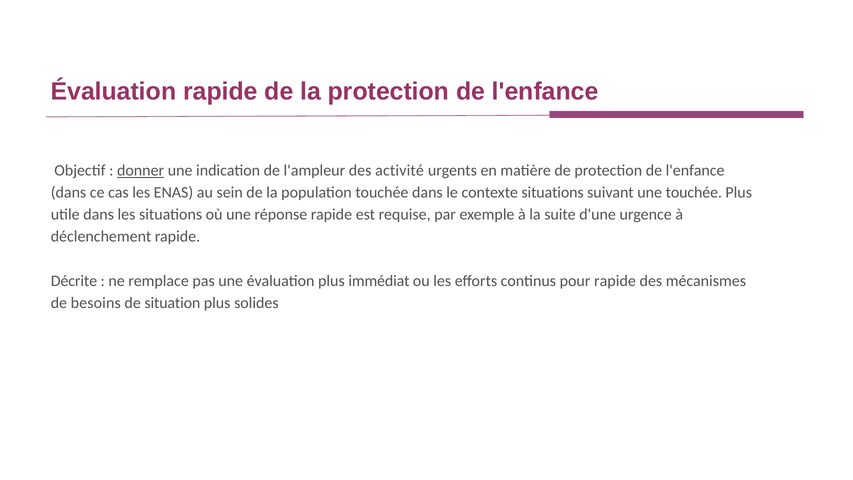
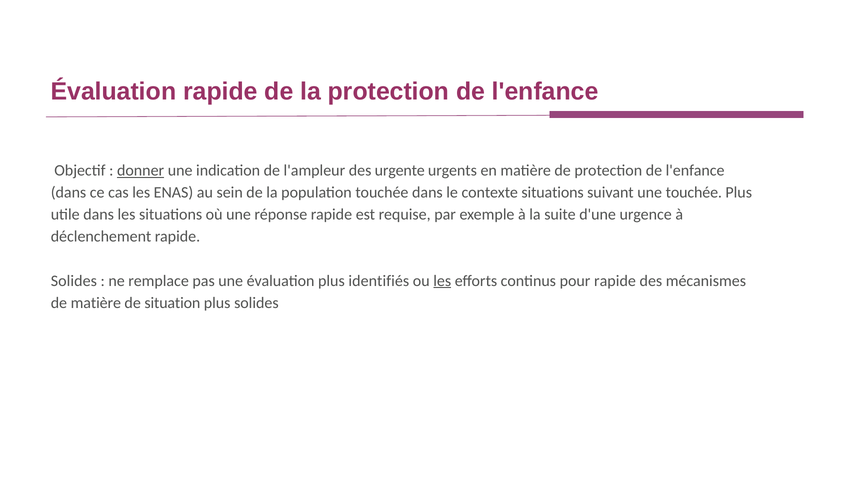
activité: activité -> urgente (400, 170)
Décrite: Décrite -> Solides (74, 281)
immédiat: immédiat -> identifiés (379, 281)
les underline: none -> present (442, 281)
de besoins: besoins -> matière (96, 303)
